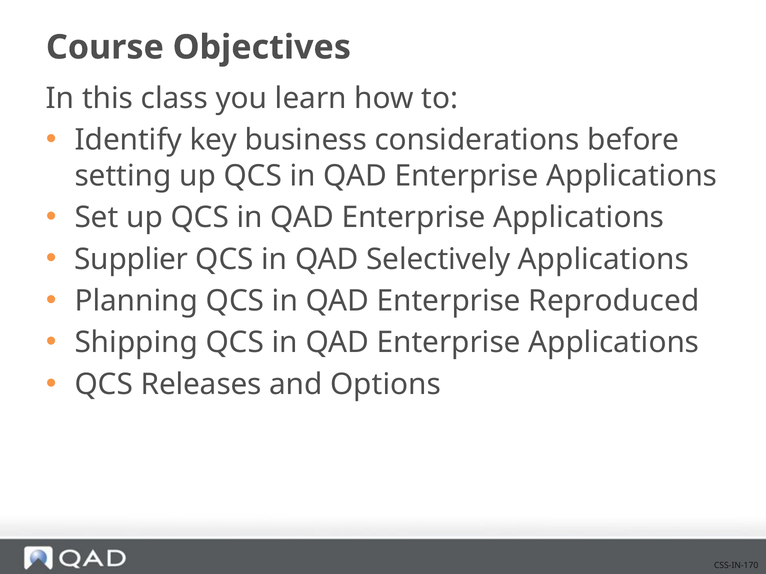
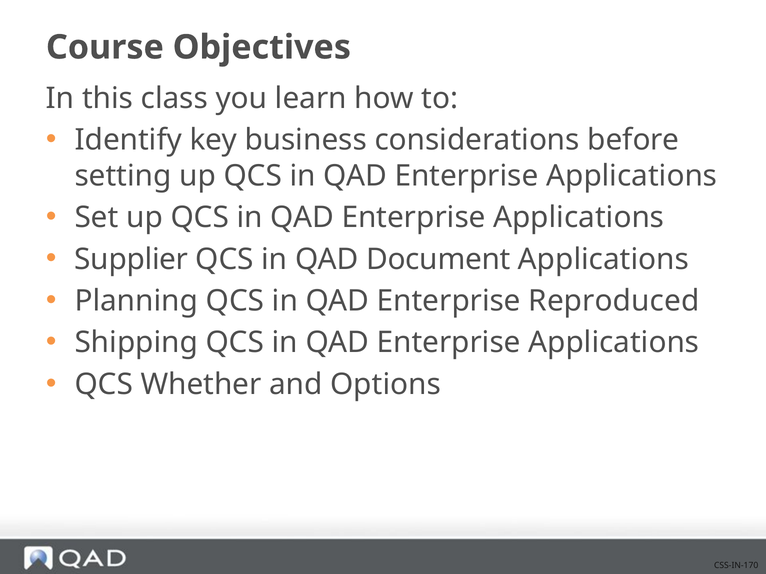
Selectively: Selectively -> Document (438, 259)
Releases: Releases -> Whether (201, 385)
